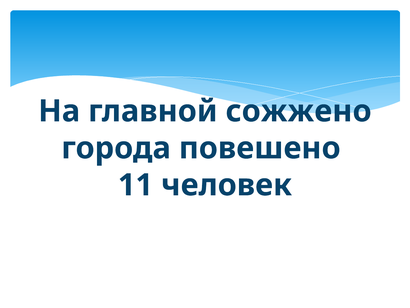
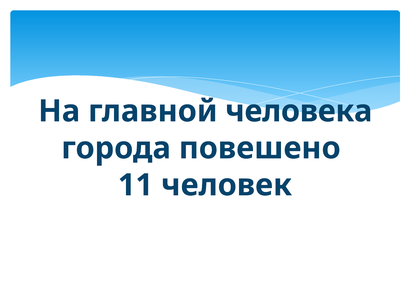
сожжено: сожжено -> человека (299, 111)
